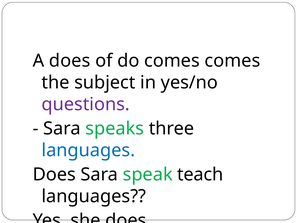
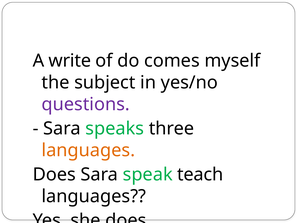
A does: does -> write (70, 61)
comes comes: comes -> myself (232, 61)
languages colour: blue -> orange (88, 150)
